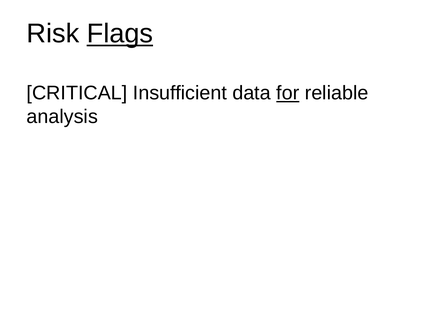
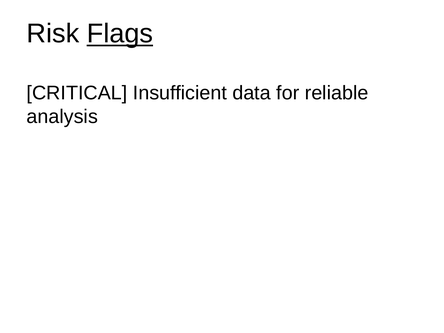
for underline: present -> none (288, 93)
